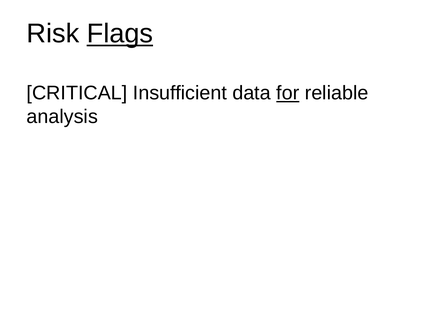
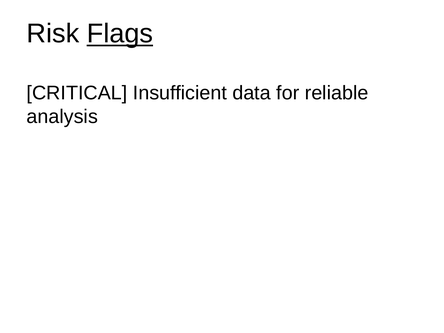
for underline: present -> none (288, 93)
